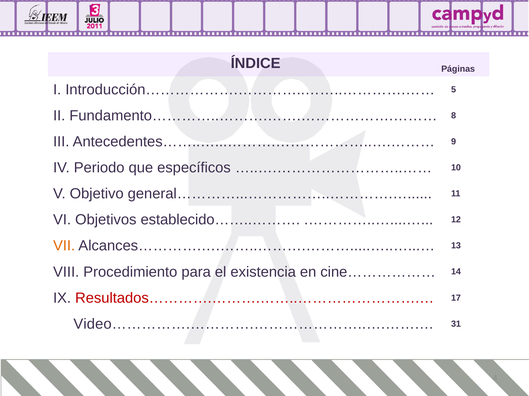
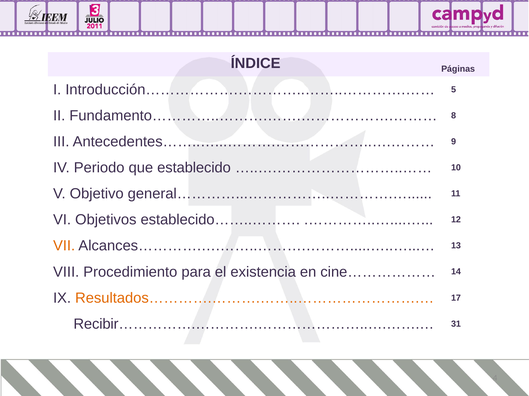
específicos: específicos -> establecido (194, 168)
Resultados………….……….……..…………………….… colour: red -> orange (255, 298)
Video…………….………….…………………..….…….…: Video…………….………….…………………..….…….… -> Recibir…………….………….…………………..….…….… (254, 325)
